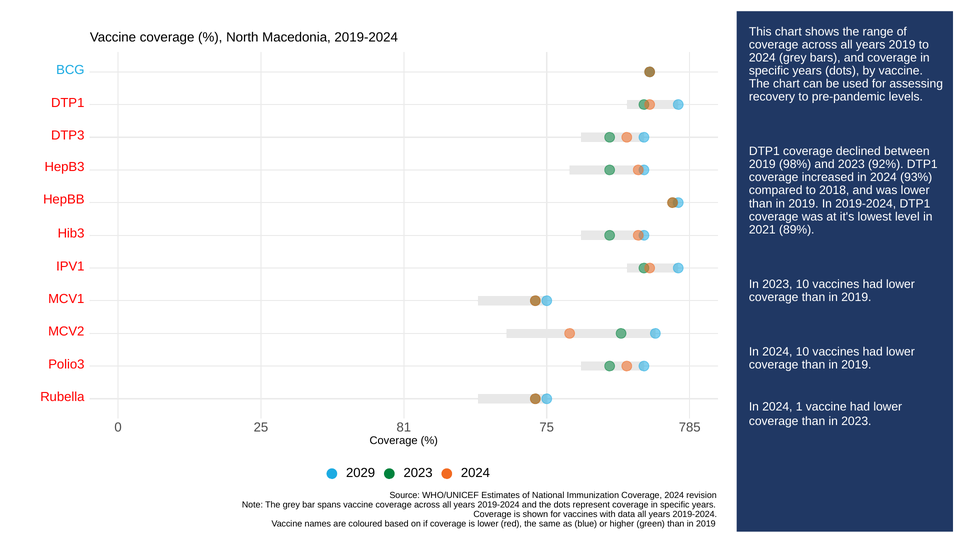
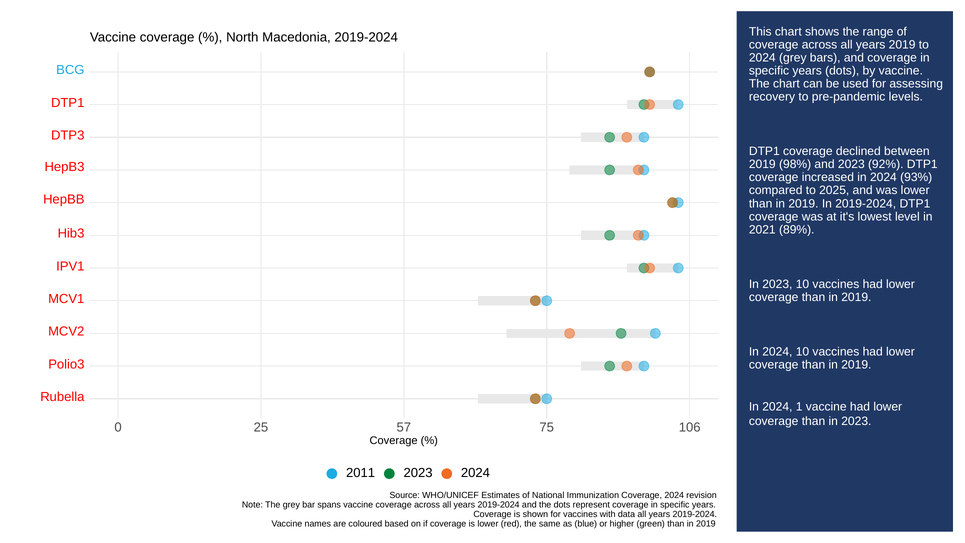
2018: 2018 -> 2025 (834, 190)
81: 81 -> 57 (404, 427)
785: 785 -> 106 (690, 427)
2029: 2029 -> 2011 (361, 473)
